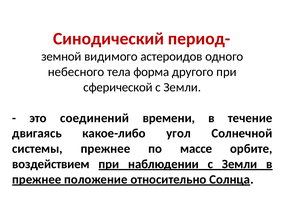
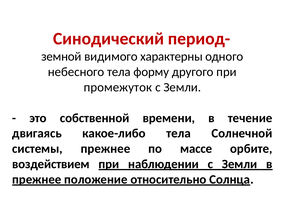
астероидов: астероидов -> характерны (171, 56)
форма: форма -> форму (151, 72)
сферической: сферической -> промежуток (118, 87)
соединений: соединений -> собственной (95, 118)
какое-либо угол: угол -> тела (178, 133)
